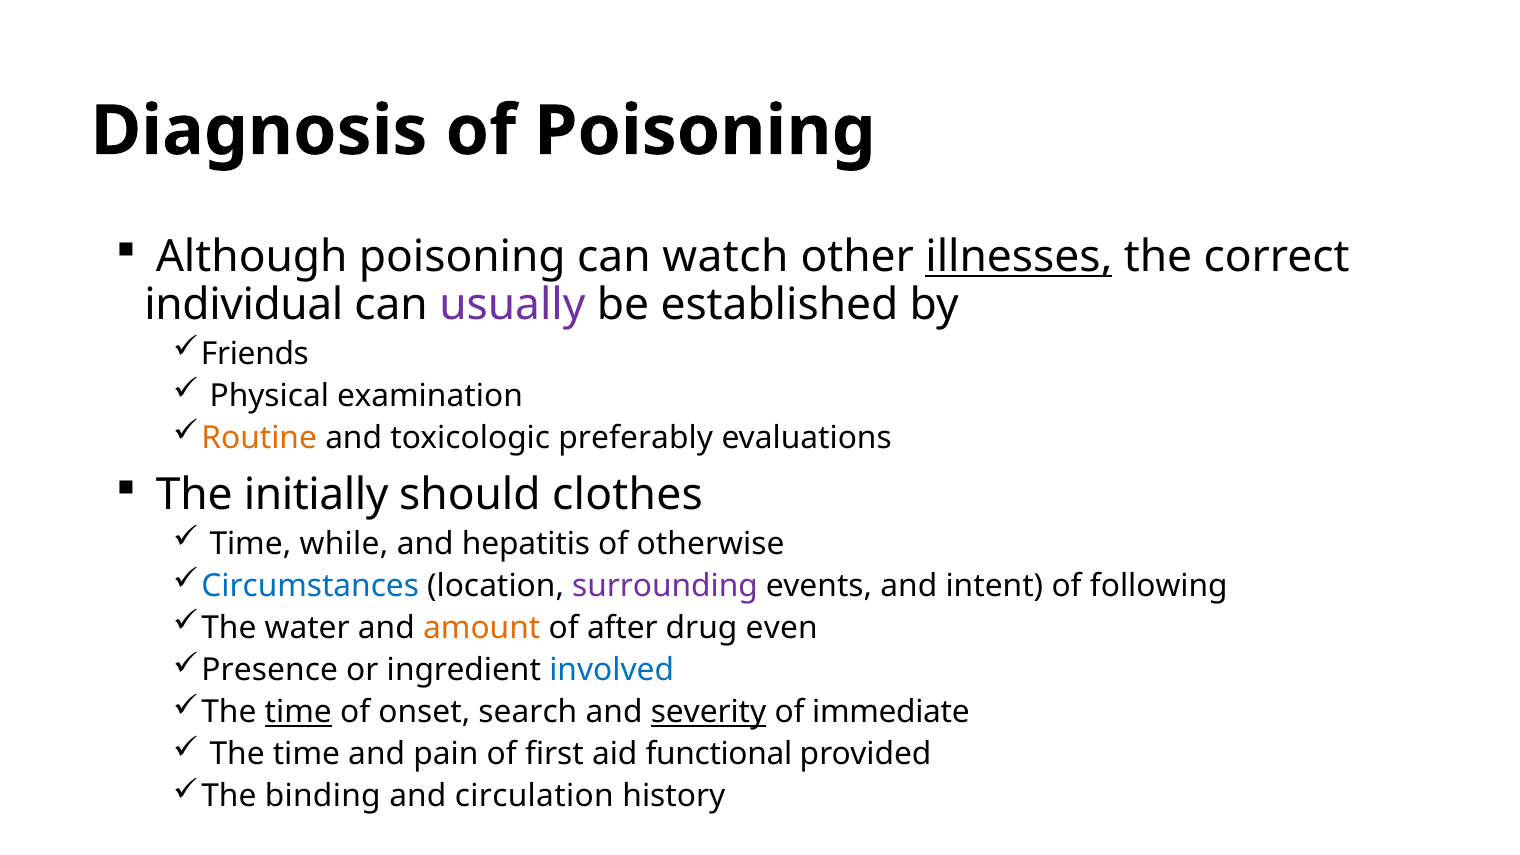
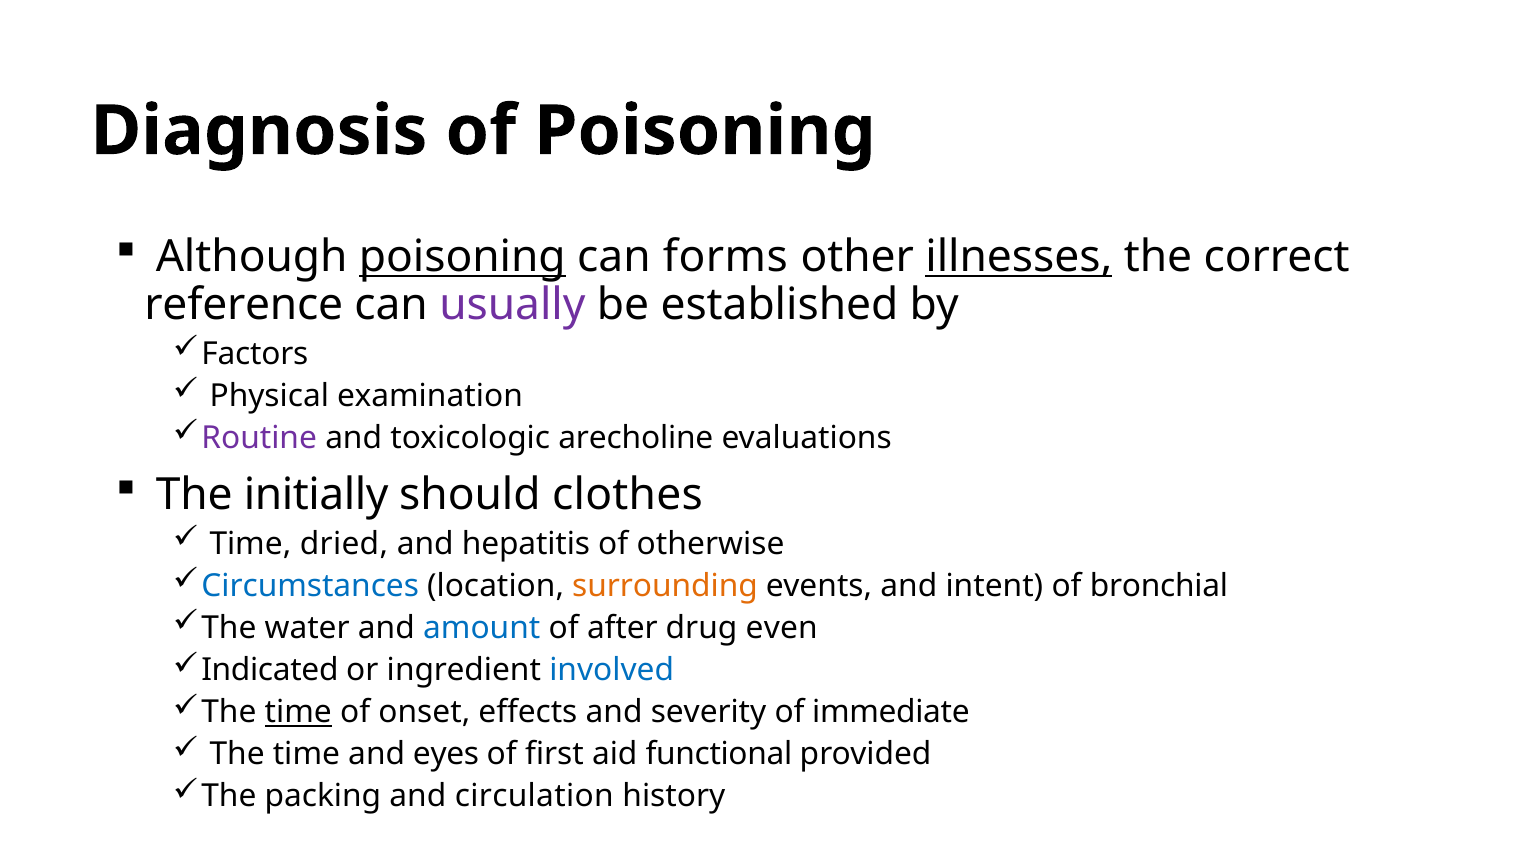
poisoning underline: none -> present (462, 257)
watch: watch -> forms (725, 257)
individual: individual -> reference (244, 305)
Friends: Friends -> Factors (255, 354)
Routine colour: orange -> purple (259, 438)
preferably: preferably -> arecholine (636, 438)
while: while -> dried (344, 544)
surrounding colour: purple -> orange (665, 586)
following: following -> bronchial (1159, 586)
amount colour: orange -> blue (482, 628)
Presence: Presence -> Indicated (270, 670)
search: search -> effects (528, 712)
severity underline: present -> none (709, 712)
pain: pain -> eyes (446, 754)
binding: binding -> packing (323, 797)
